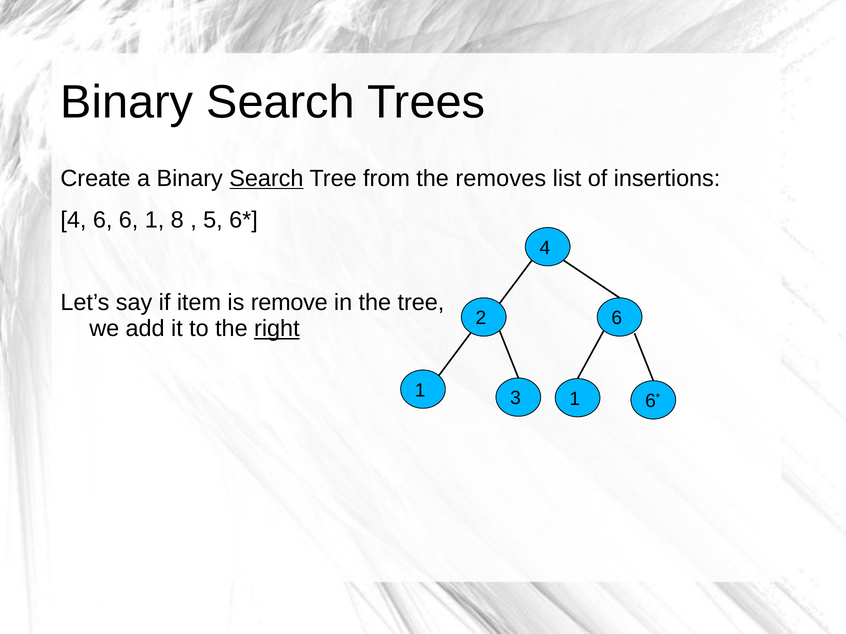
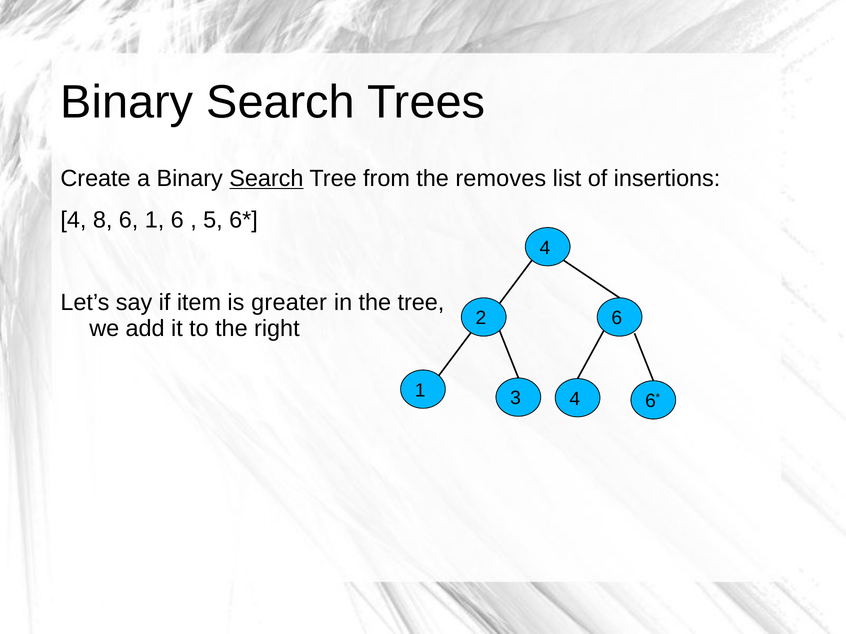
4 6: 6 -> 8 (103, 220)
1 8: 8 -> 6 (177, 220)
remove: remove -> greater (289, 303)
right underline: present -> none (277, 329)
3 1: 1 -> 4 (575, 399)
